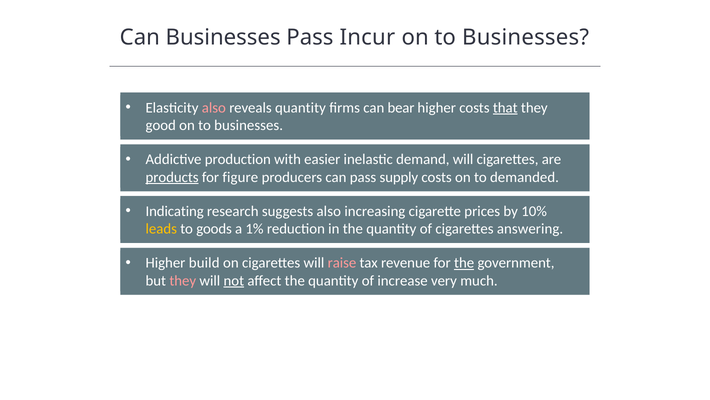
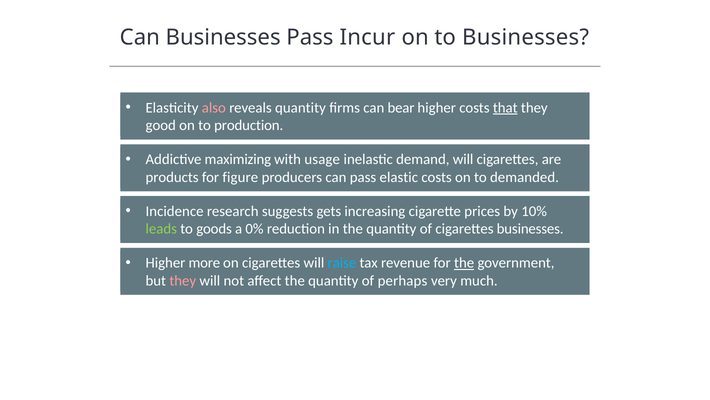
businesses: businesses -> production (249, 125)
production: production -> maximizing (238, 159)
easier: easier -> usage (322, 159)
products underline: present -> none (172, 177)
supply: supply -> elastic (399, 177)
Indicating: Indicating -> Incidence (175, 211)
suggests also: also -> gets (329, 211)
leads colour: yellow -> light green (161, 229)
1%: 1% -> 0% (254, 229)
cigarettes answering: answering -> businesses (530, 229)
build: build -> more (204, 263)
raise colour: pink -> light blue (342, 263)
not underline: present -> none (234, 280)
increase: increase -> perhaps (402, 280)
